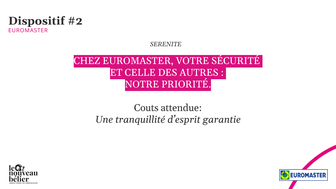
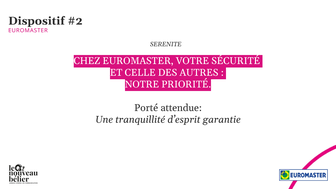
Couts: Couts -> Porté (146, 108)
